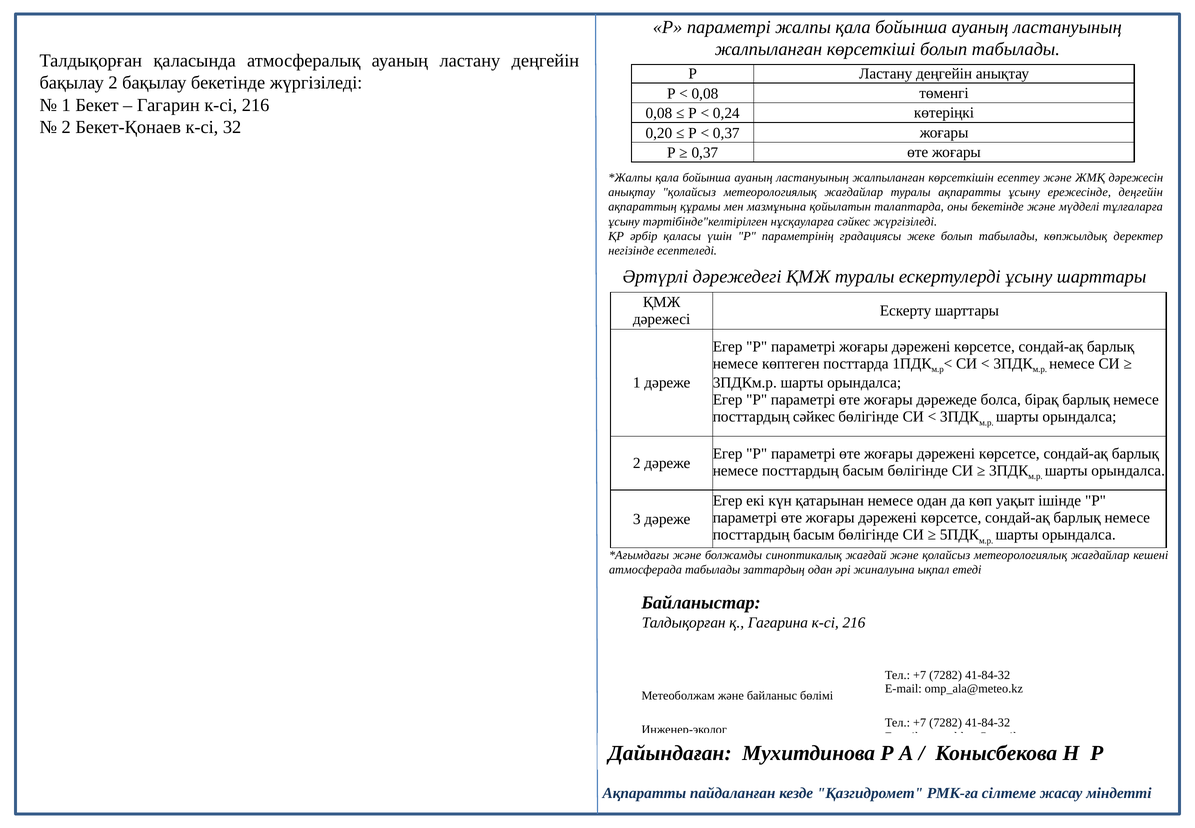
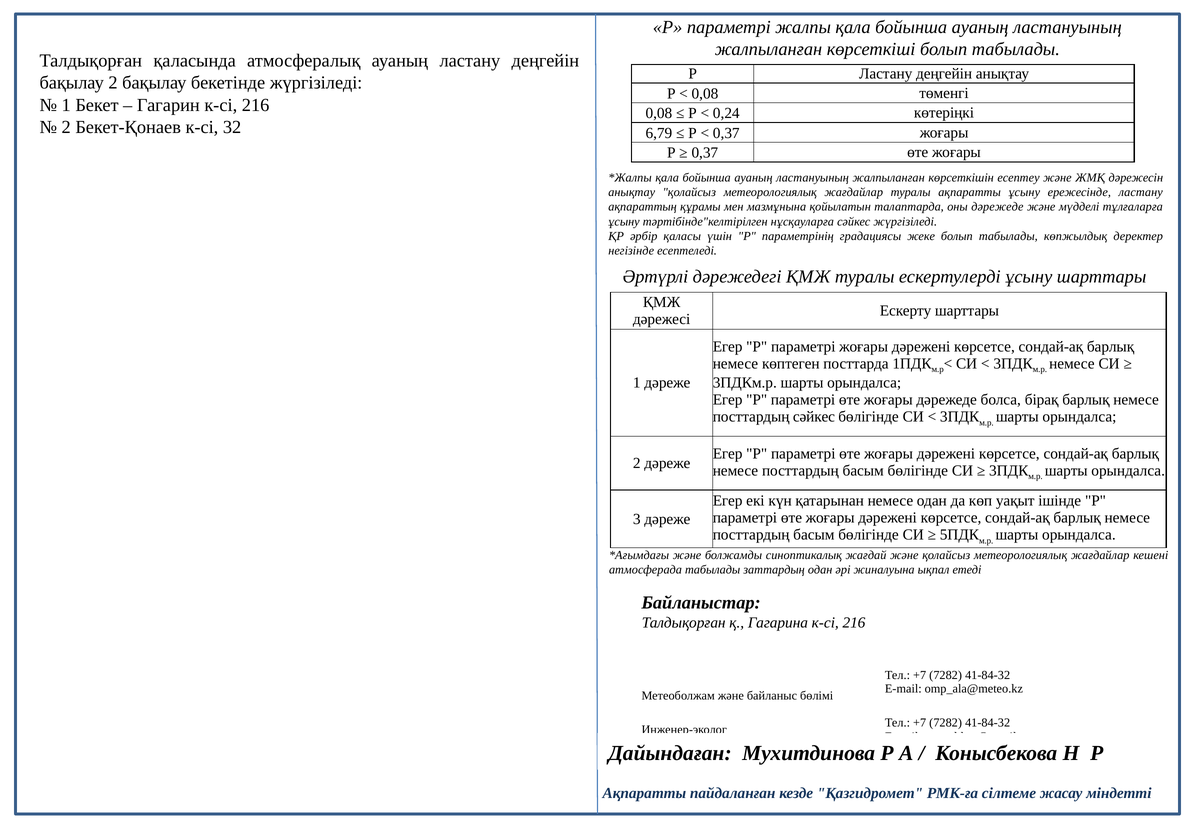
0,20: 0,20 -> 6,79 (659, 133)
ережесінде деңгейін: деңгейін -> ластану (1141, 192)
оны бекетінде: бекетінде -> дәрежеде (997, 207)
